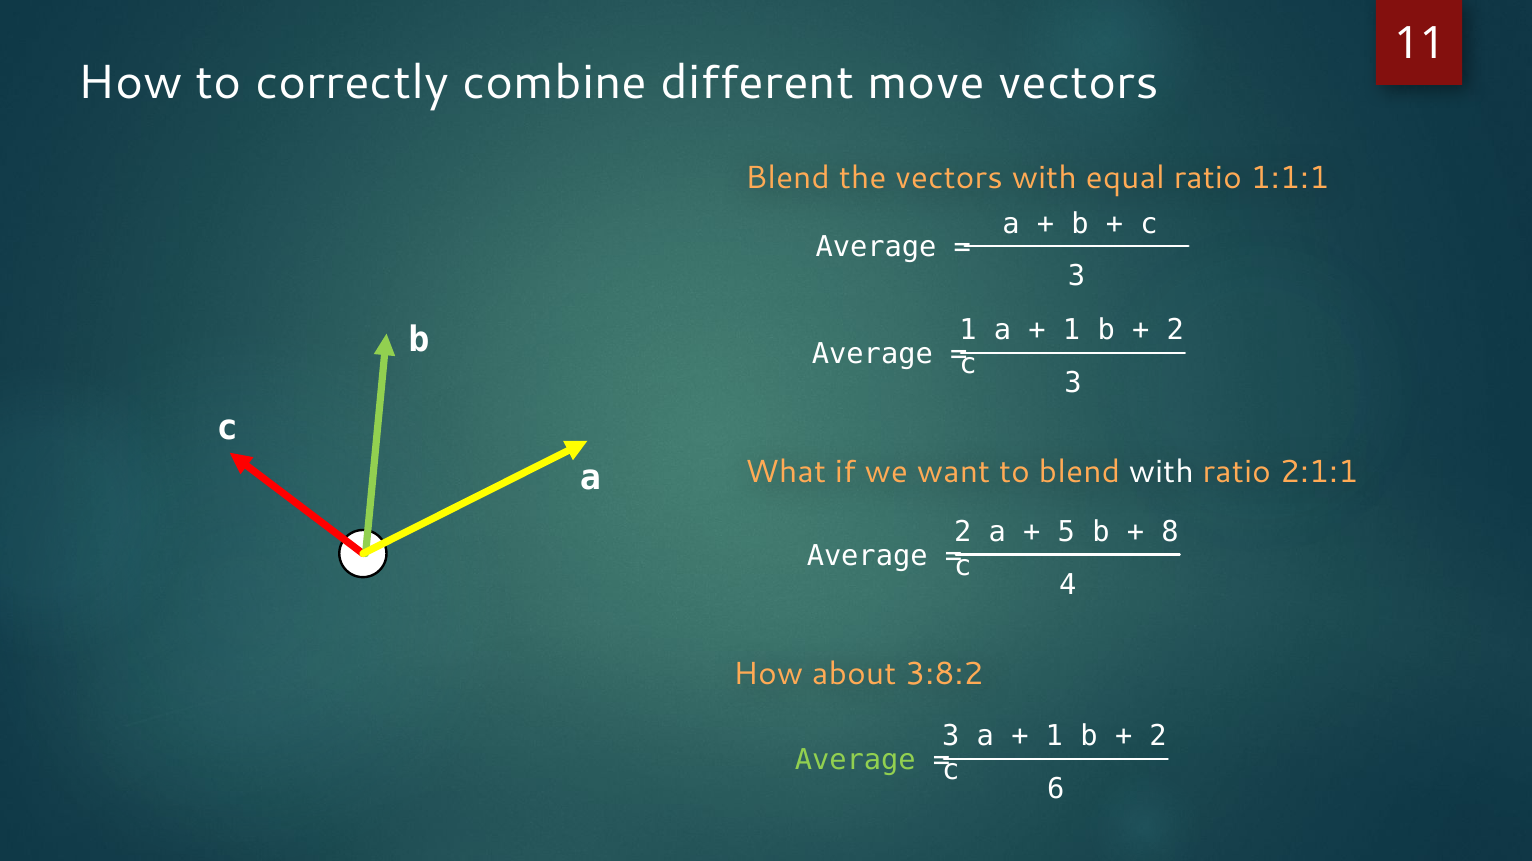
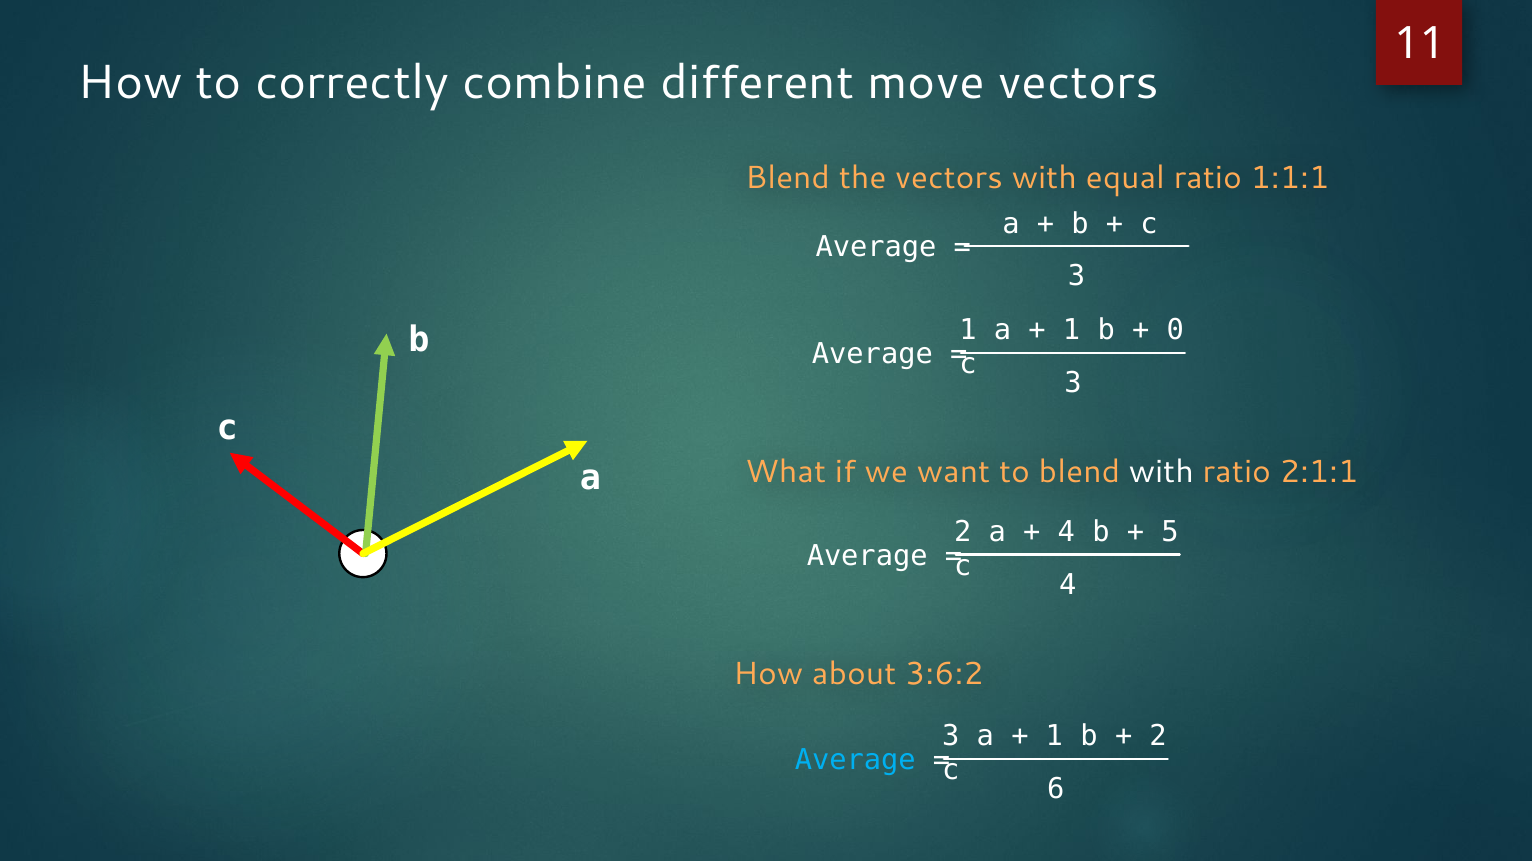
2: 2 -> 0 (1175, 330)
5: 5 -> 4 (1066, 532)
8: 8 -> 5 (1170, 532)
3:8:2: 3:8:2 -> 3:6:2 (944, 674)
Average colour: light green -> light blue (855, 760)
